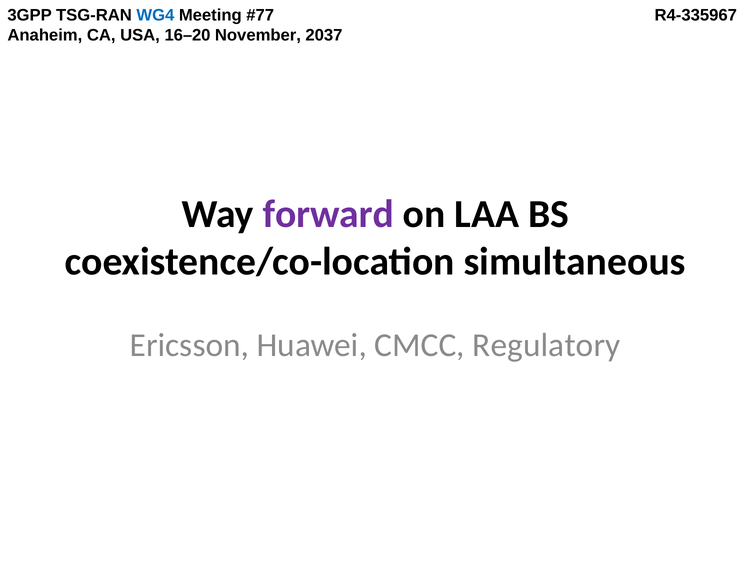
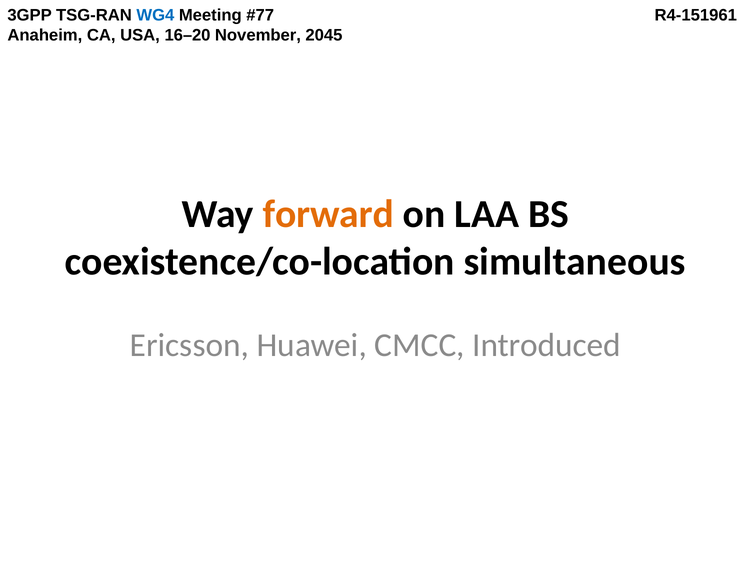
R4-335967: R4-335967 -> R4-151961 (696, 15)
2037: 2037 -> 2045 (324, 35)
forward colour: purple -> orange (328, 214)
Regulatory: Regulatory -> Introduced (546, 345)
